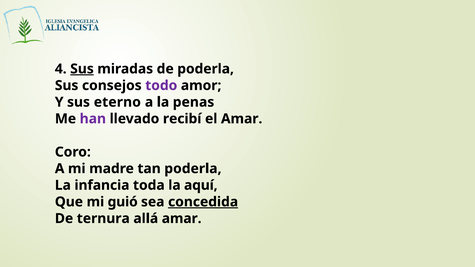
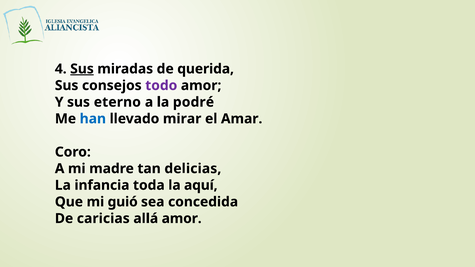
de poderla: poderla -> querida (206, 69)
penas: penas -> podré (193, 102)
han colour: purple -> blue (93, 119)
recibí: recibí -> mirar (182, 119)
tan poderla: poderla -> delicias (193, 169)
concedida underline: present -> none (203, 202)
ternura: ternura -> caricias (103, 219)
allá amar: amar -> amor (182, 219)
